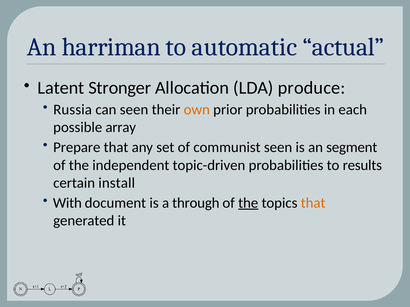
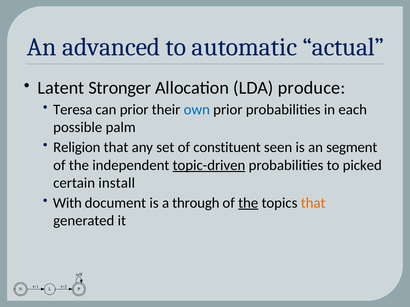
harriman: harriman -> advanced (111, 47)
Russia: Russia -> Teresa (73, 110)
can seen: seen -> prior (134, 110)
own colour: orange -> blue (197, 110)
array: array -> palm (121, 128)
Prepare: Prepare -> Religion (77, 148)
communist: communist -> constituent (227, 148)
topic-driven underline: none -> present (209, 165)
results: results -> picked (362, 165)
